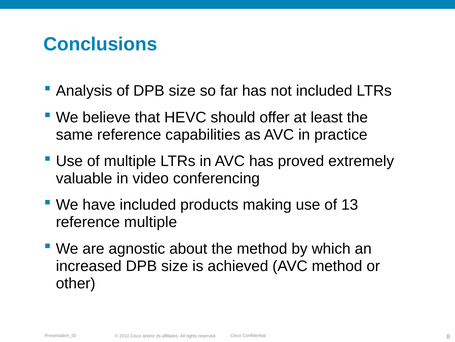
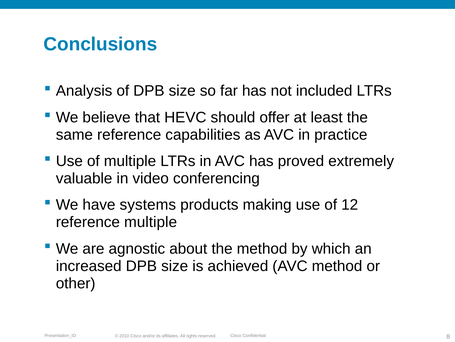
have included: included -> systems (148, 204)
13: 13 -> 12 (350, 204)
